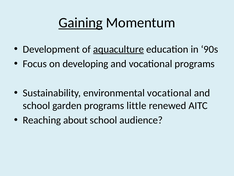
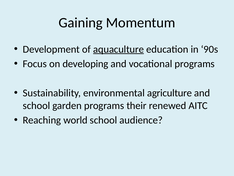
Gaining underline: present -> none (81, 23)
environmental vocational: vocational -> agriculture (170, 93)
little: little -> their (137, 105)
about: about -> world (75, 120)
